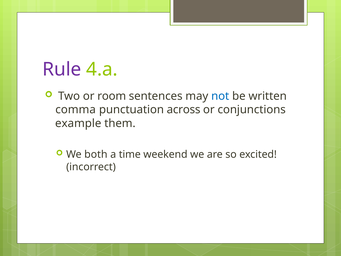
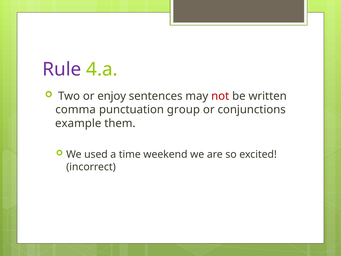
room: room -> enjoy (112, 96)
not colour: blue -> red (220, 96)
across: across -> group (183, 110)
both: both -> used (96, 154)
